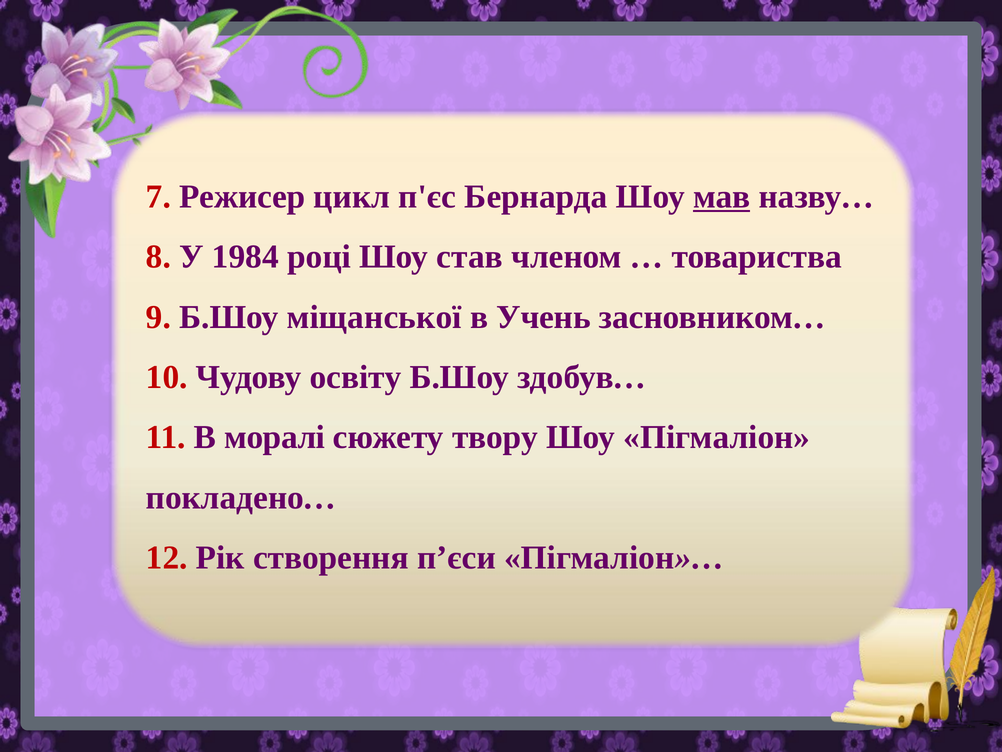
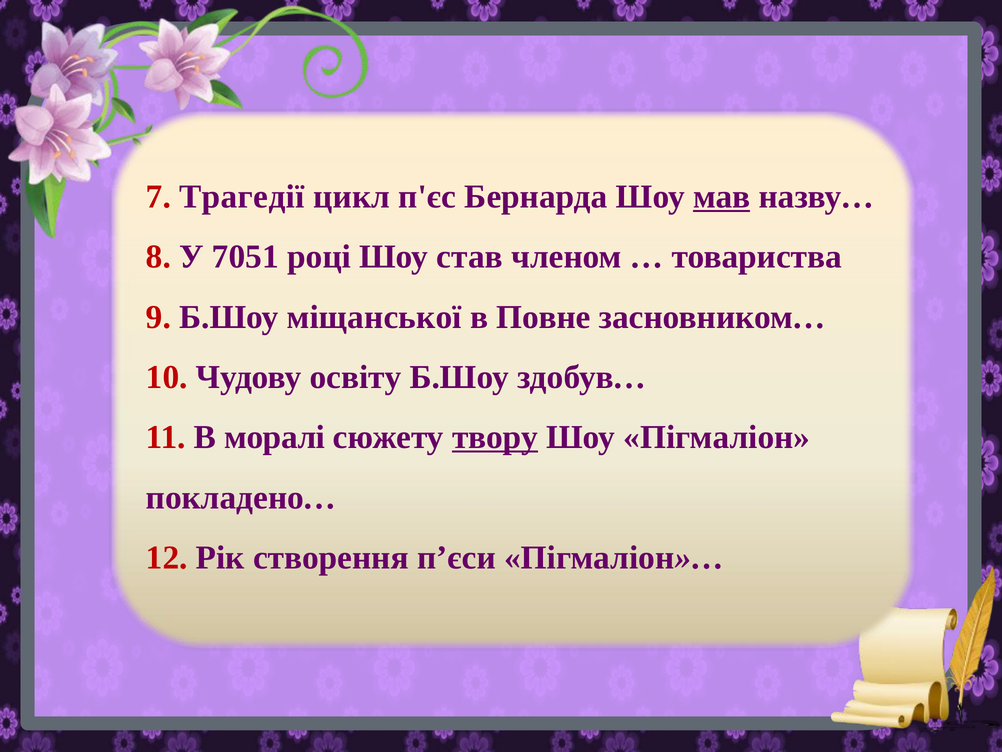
Режисер: Режисер -> Трагедії (242, 197)
1984: 1984 -> 7051 (245, 257)
Учень: Учень -> Повне (544, 317)
твору underline: none -> present (495, 437)
